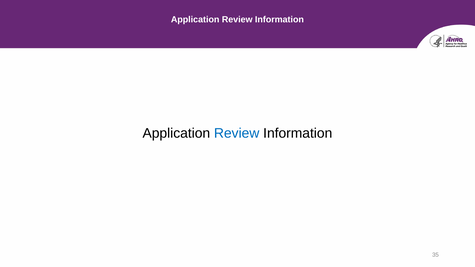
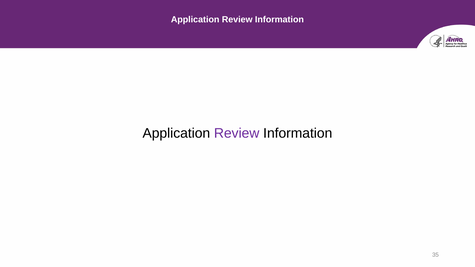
Review colour: blue -> purple (237, 133)
